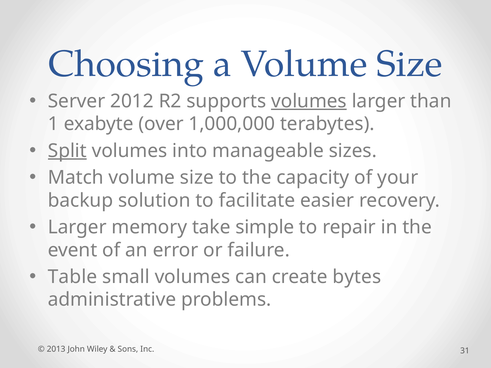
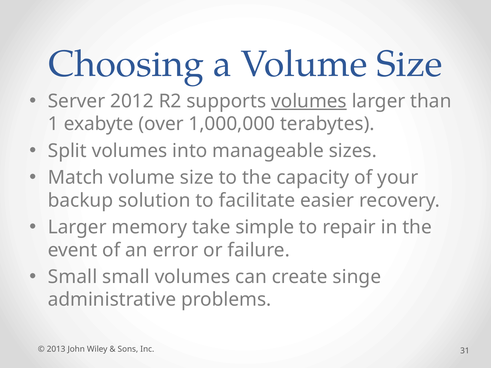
Split underline: present -> none (67, 151)
Table: Table -> Small (73, 277)
bytes: bytes -> singe (357, 277)
